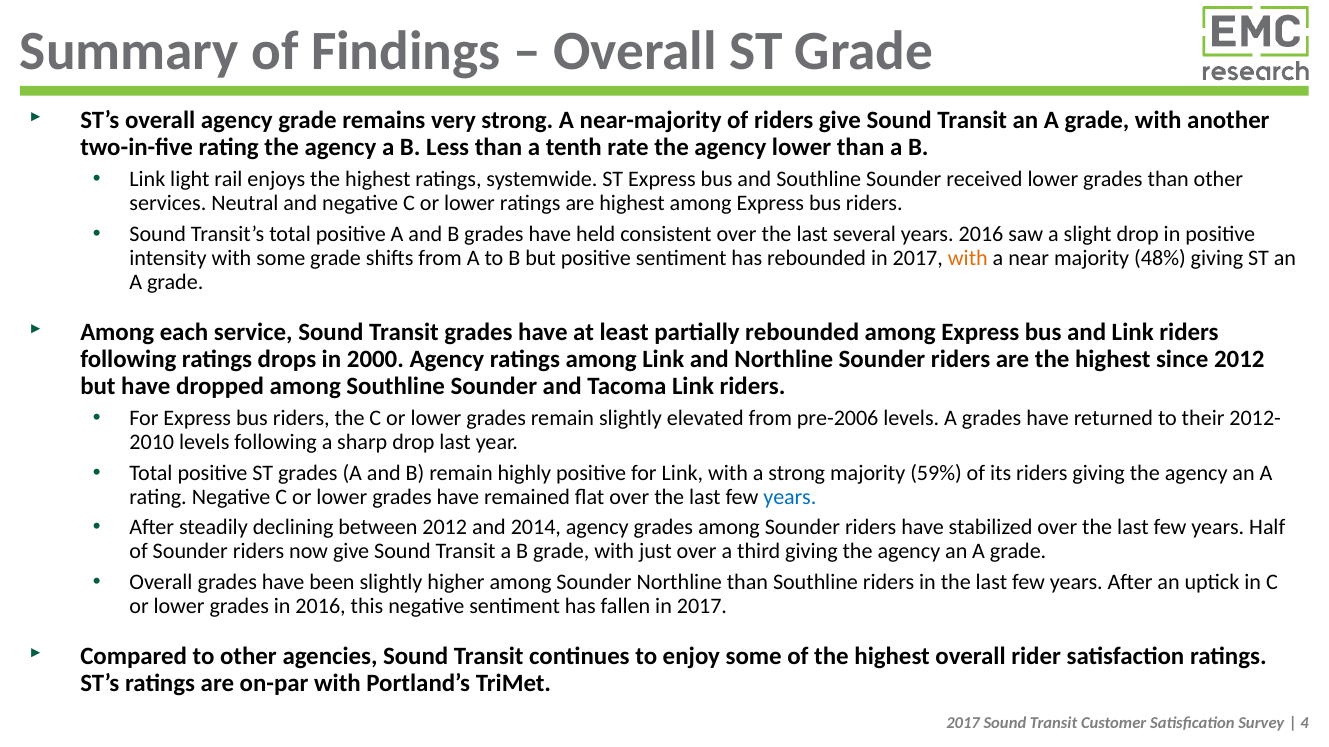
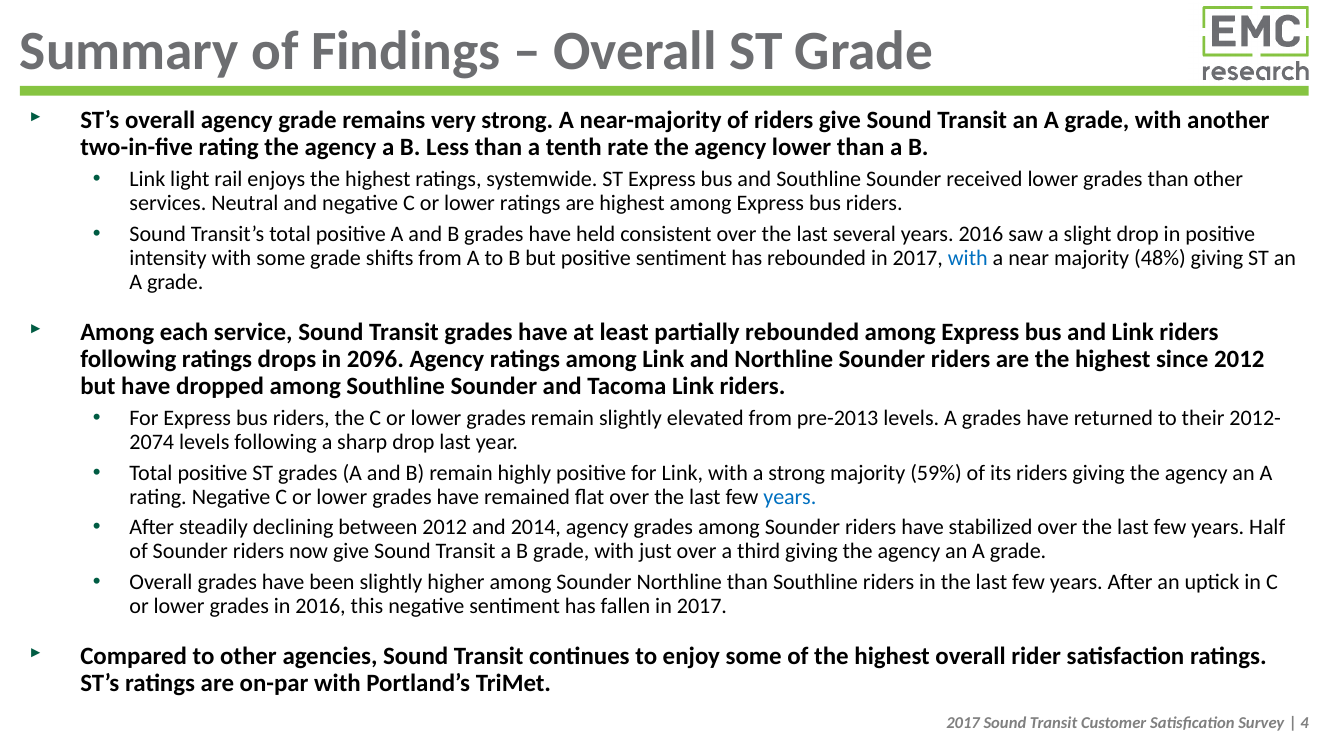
with colour: orange -> blue (968, 258)
2000: 2000 -> 2096 (375, 359)
pre-2006: pre-2006 -> pre-2013 (838, 419)
2010: 2010 -> 2074 (152, 443)
